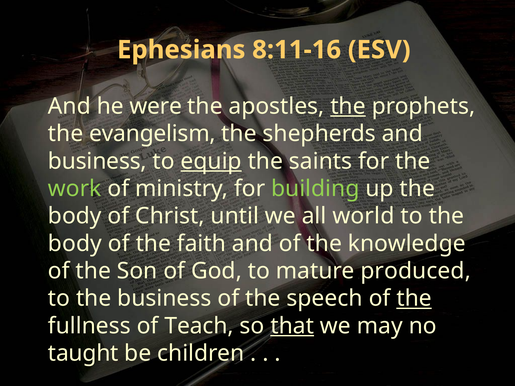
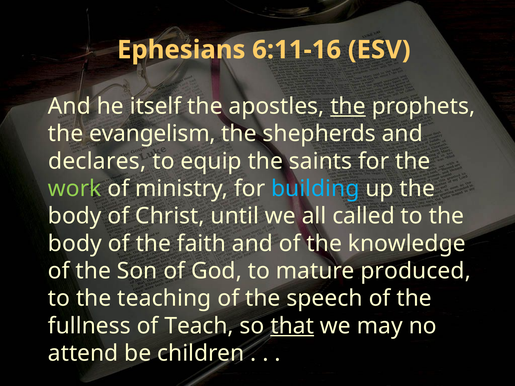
8:11-16: 8:11-16 -> 6:11-16 (297, 50)
were: were -> itself (156, 106)
business: business -> declares (97, 161)
equip underline: present -> none (211, 161)
building colour: light green -> light blue (315, 189)
world: world -> called (364, 216)
the business: business -> teaching (164, 299)
the underline: present -> none (414, 299)
taught: taught -> attend (83, 354)
